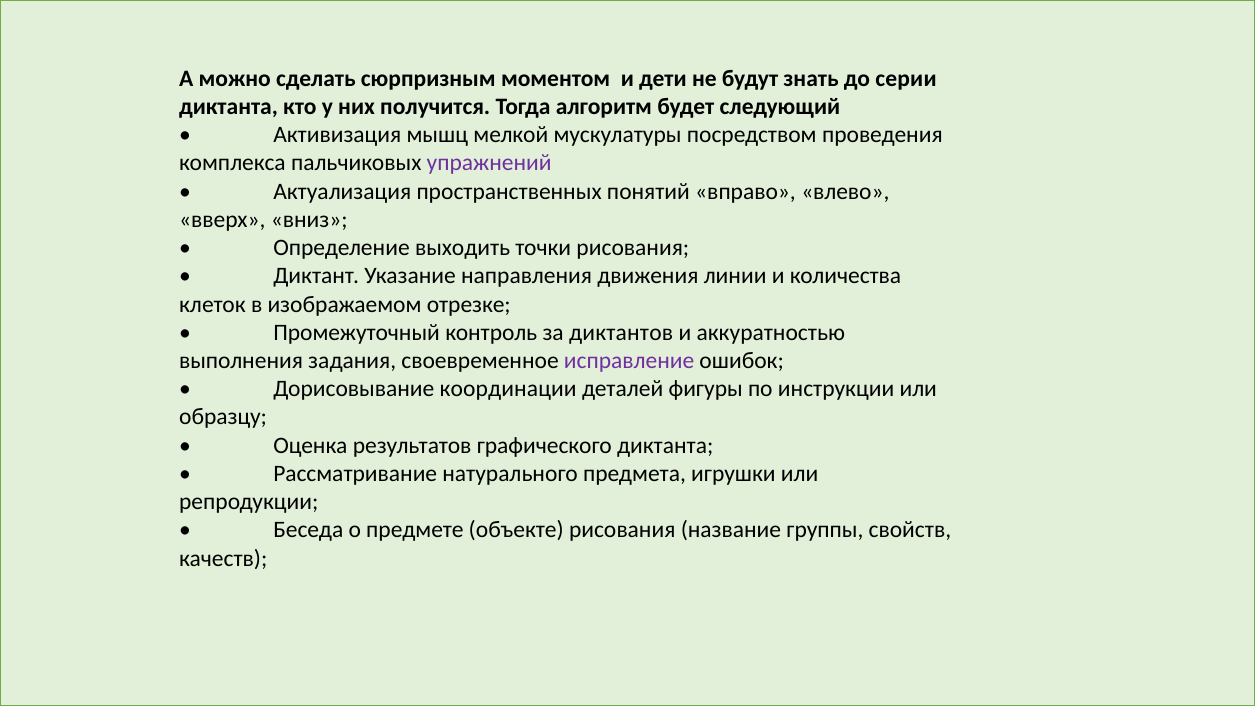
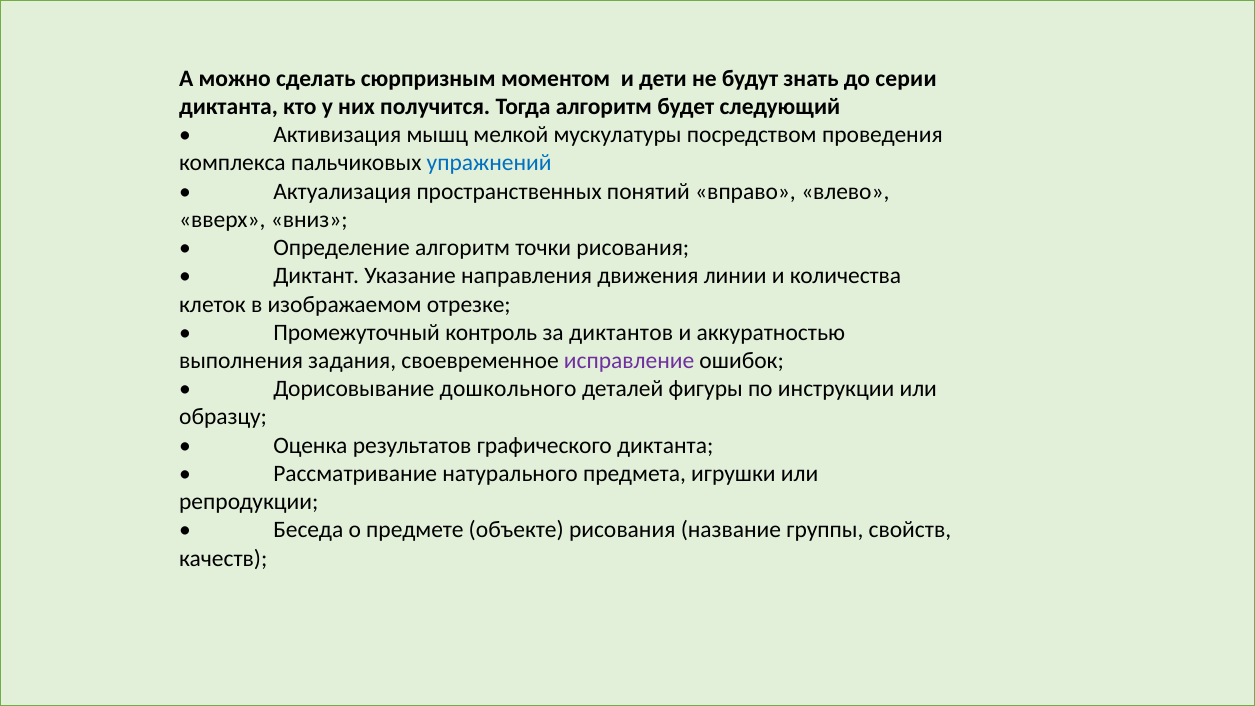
упражнений colour: purple -> blue (489, 163)
Определение выходить: выходить -> алгоритм (462, 248)
координации: координации -> дошкольного (508, 389)
